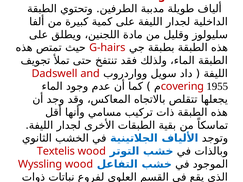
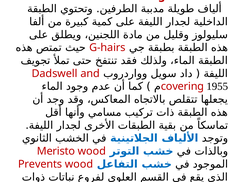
Textelis: Textelis -> Meristo (56, 151)
Wyssling: Wyssling -> Prevents (40, 164)
